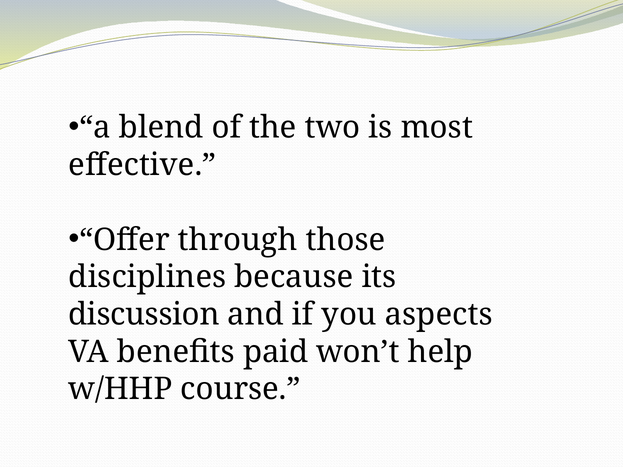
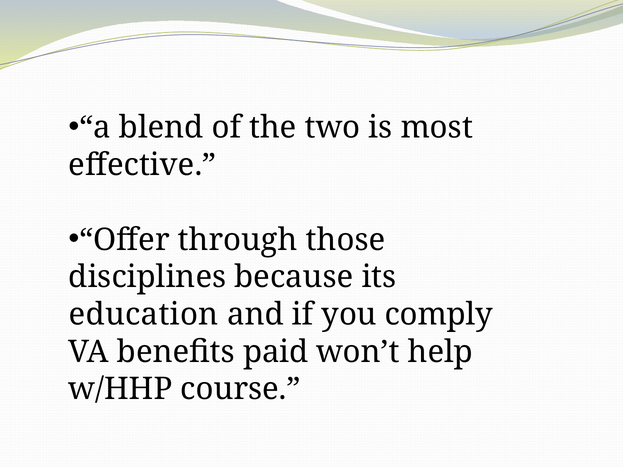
discussion: discussion -> education (144, 315)
aspects: aspects -> comply (439, 315)
